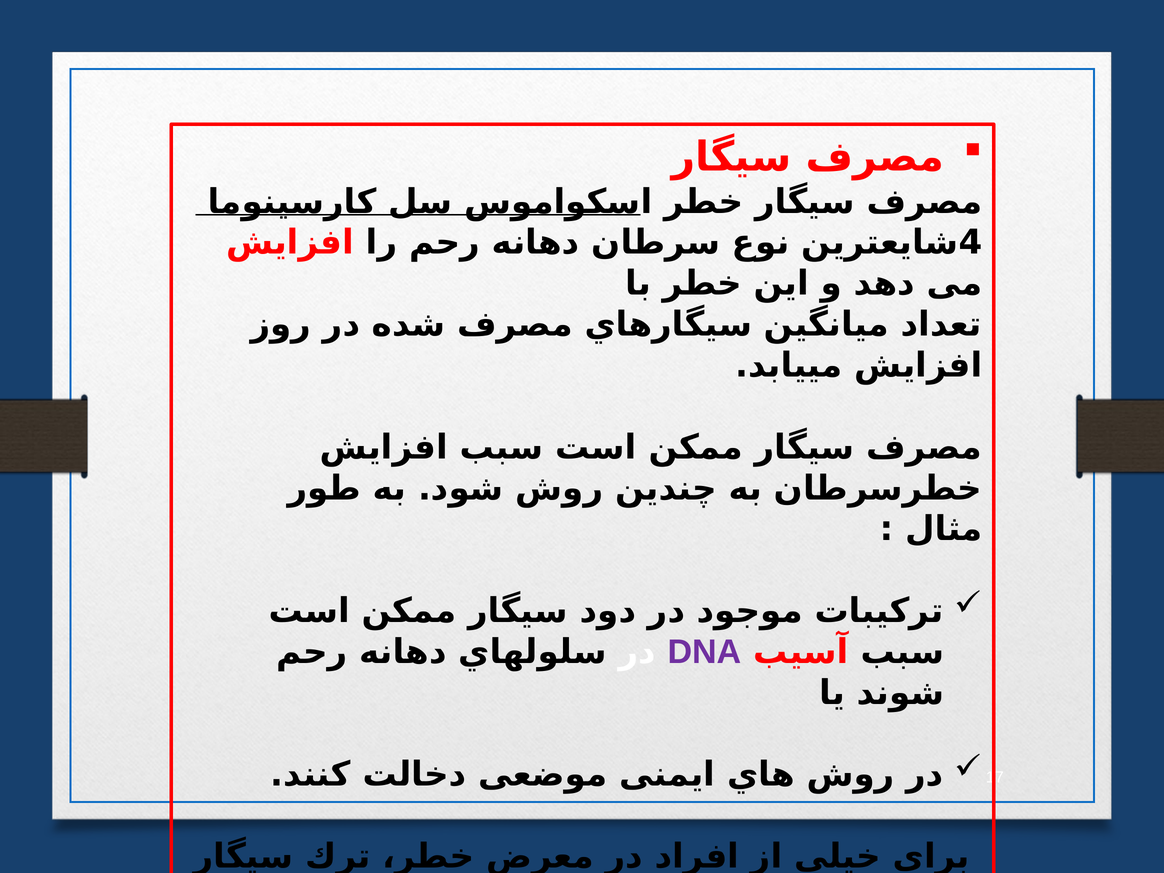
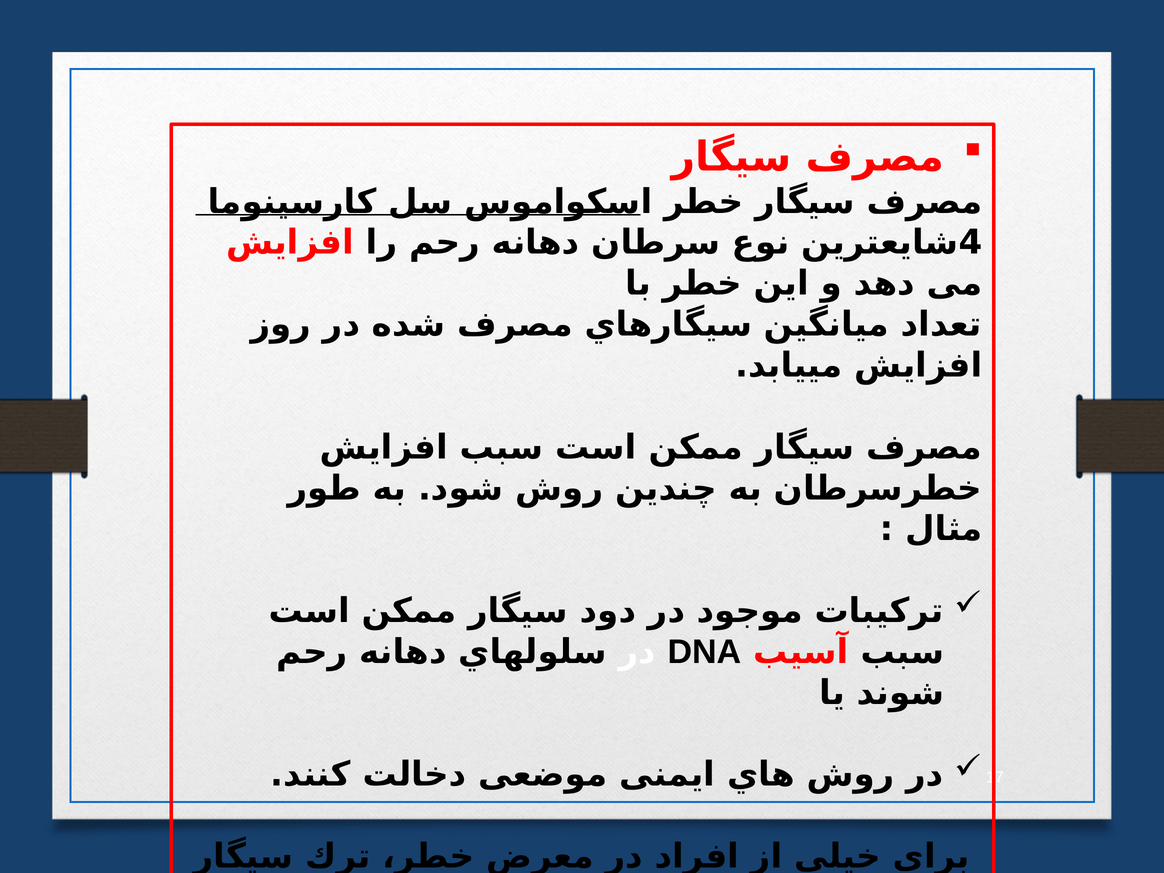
DNA colour: purple -> black (705, 652)
